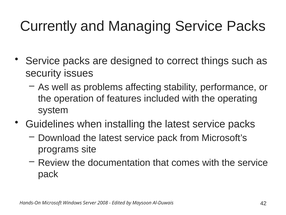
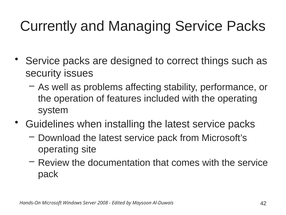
programs: programs -> operating (58, 149)
